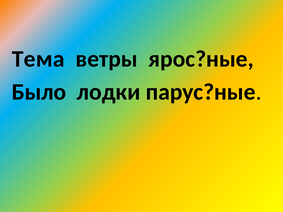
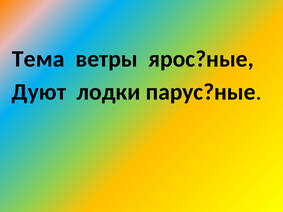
Было: Было -> Дуют (39, 92)
